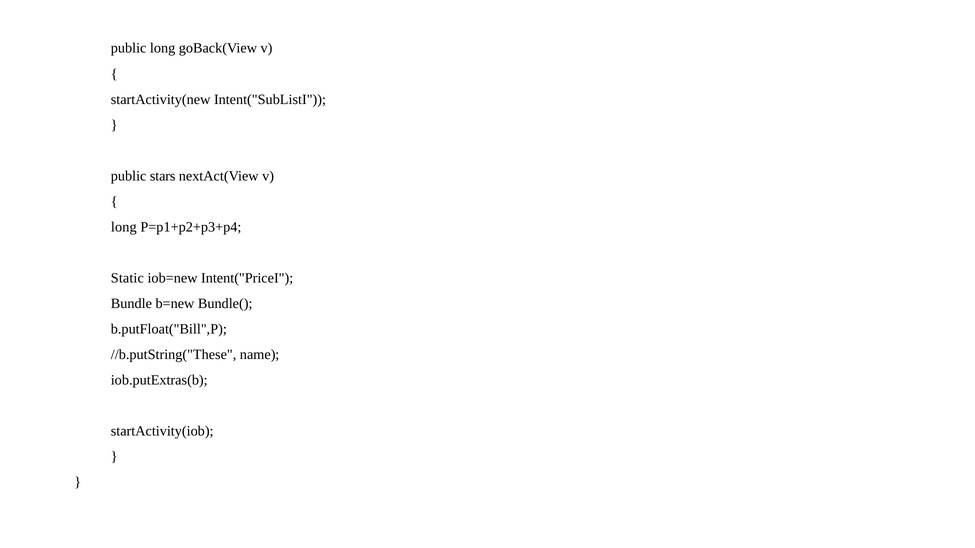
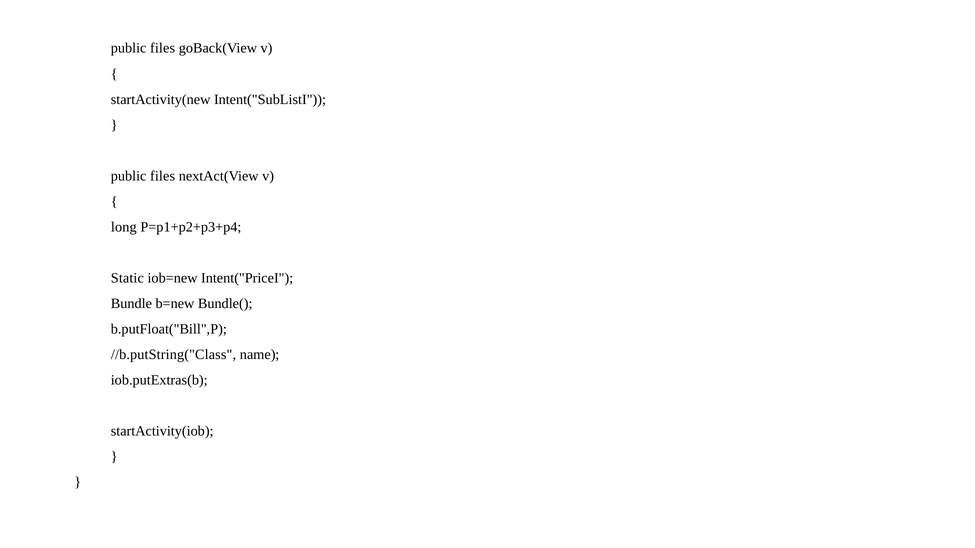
long: long -> files (163, 48)
stars: stars -> files (163, 176)
//b.putString("These: //b.putString("These -> //b.putString("Class (174, 355)
